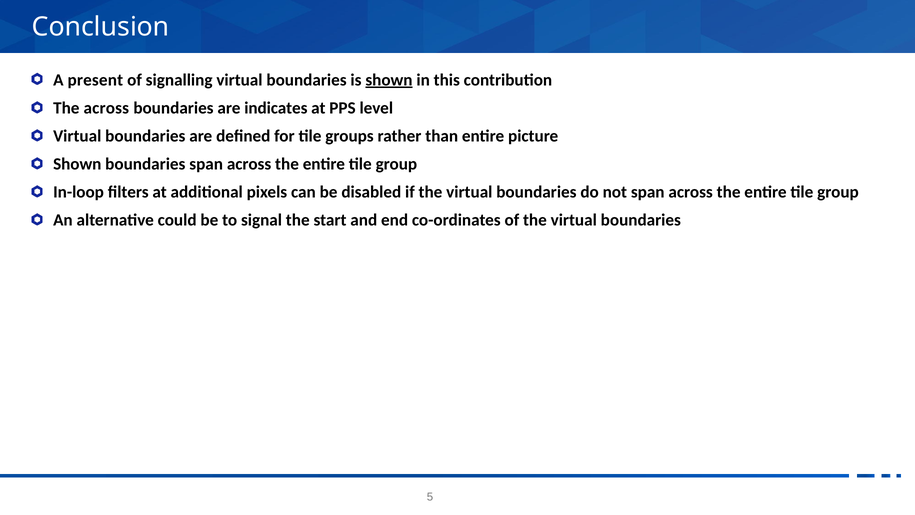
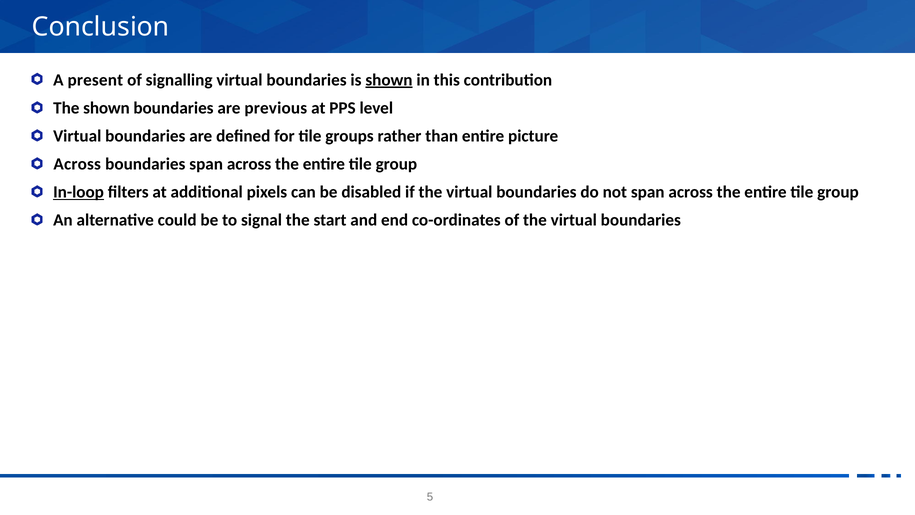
The across: across -> shown (107, 108)
indicates: indicates -> previous (276, 108)
Shown: Shown -> Across (77, 164)
In-loop underline: none -> present (79, 192)
